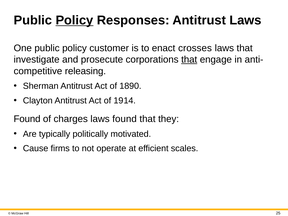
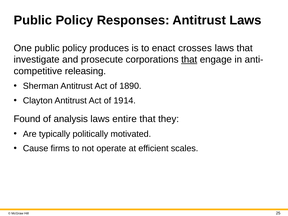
Policy underline: present -> none (74, 20)
customer: customer -> produces (109, 48)
charges: charges -> analysis (71, 119)
laws found: found -> entire (125, 119)
